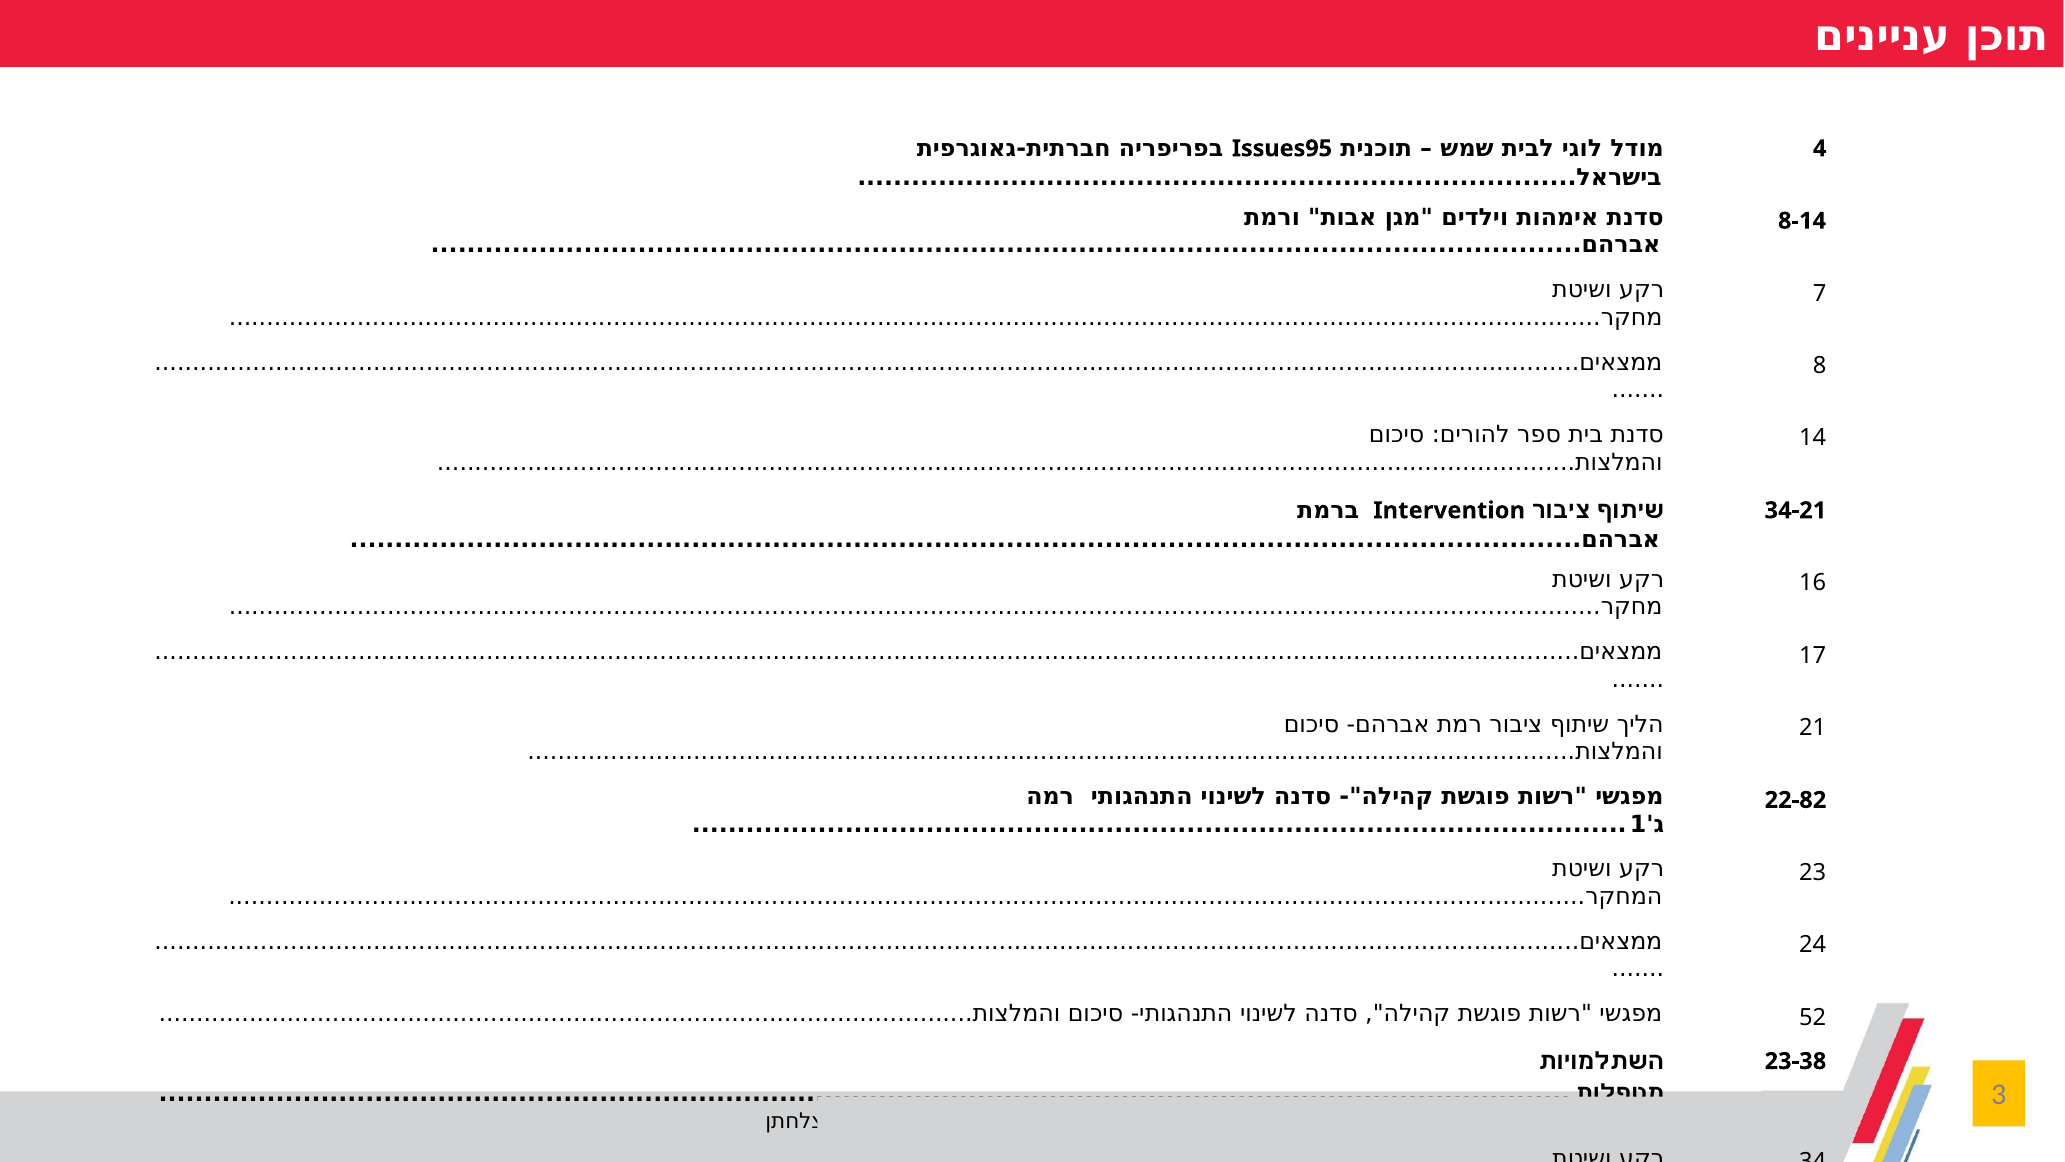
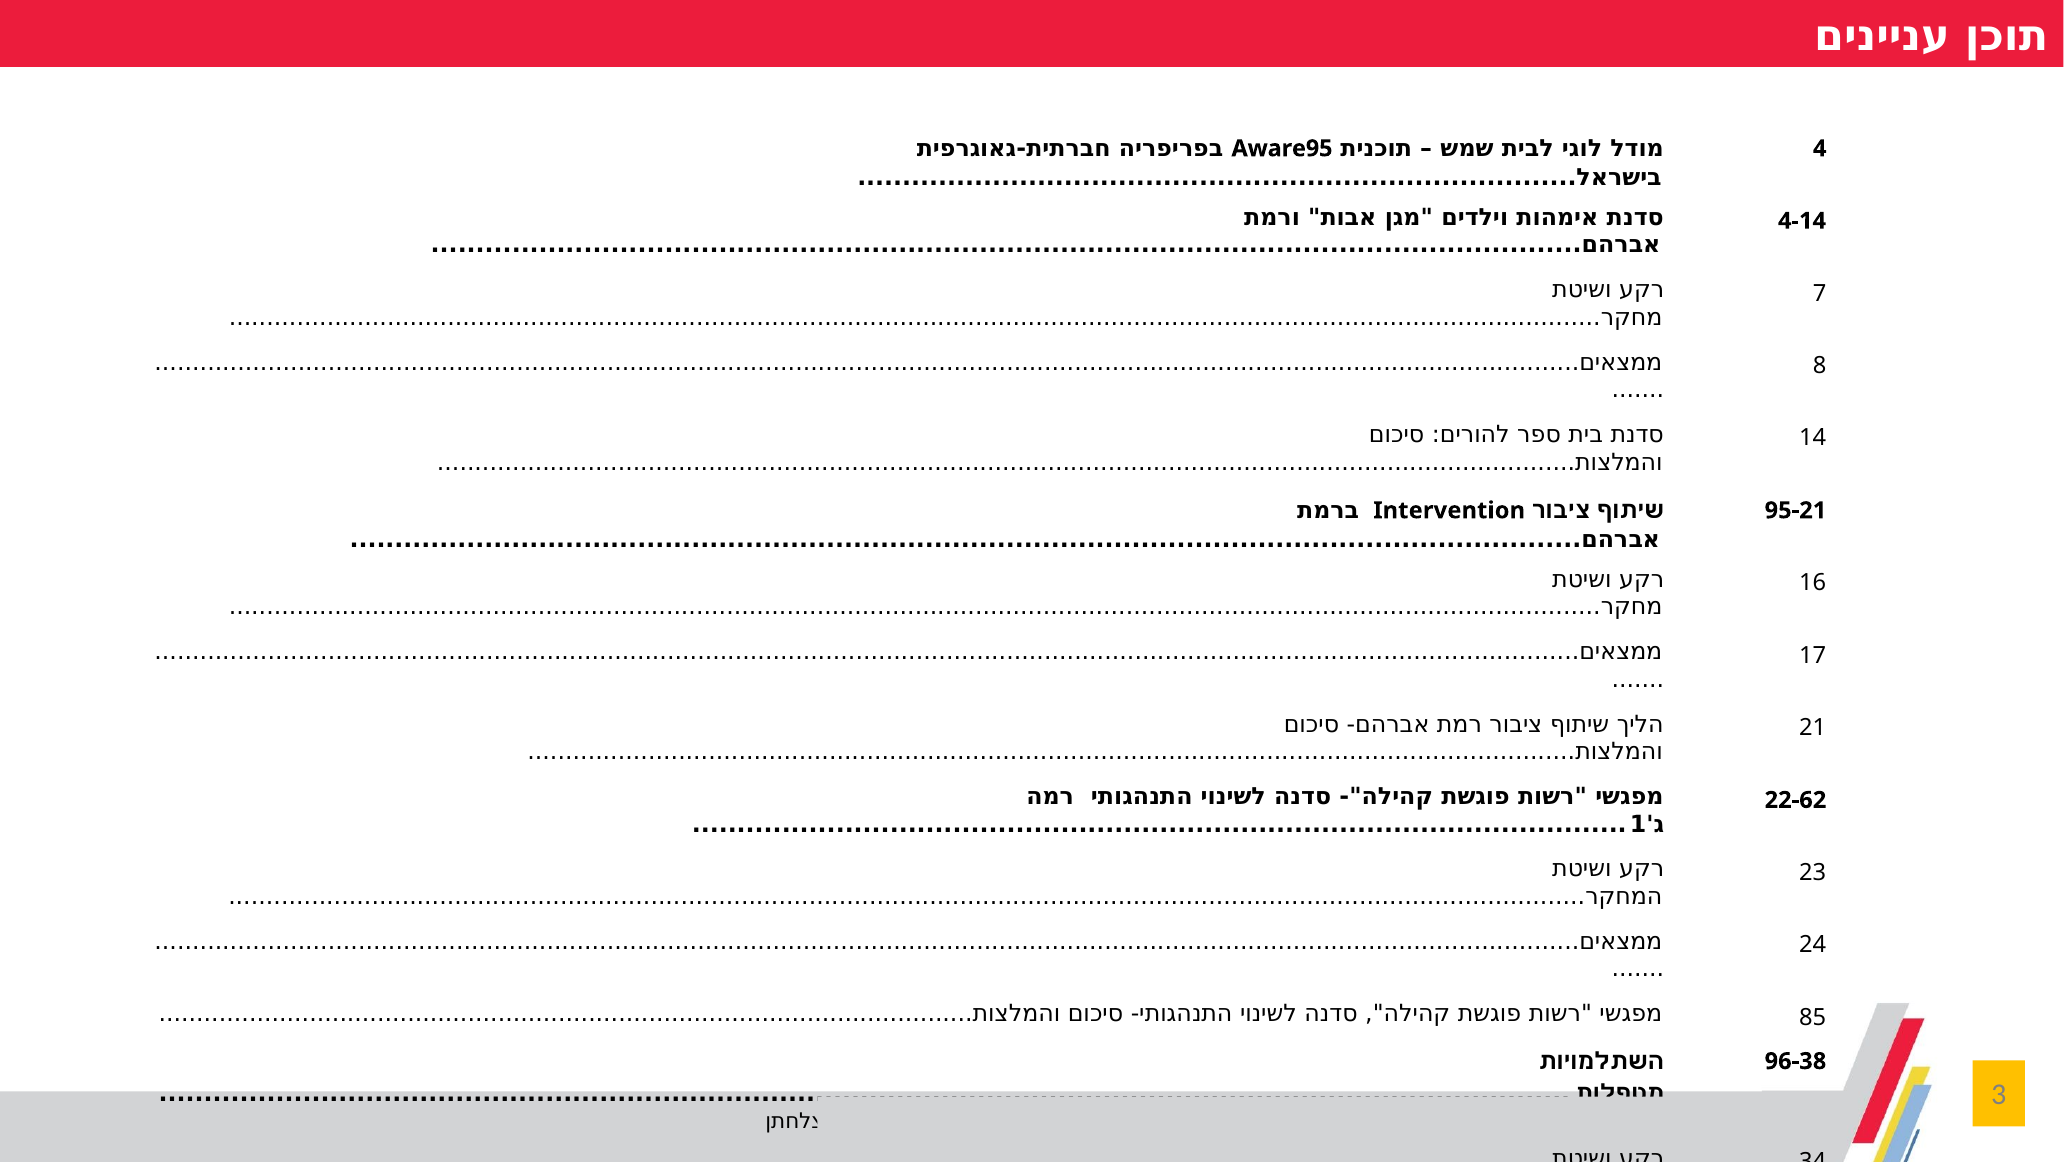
Issues95: Issues95 -> Aware95 (1282, 148)
8-14: 8-14 -> 4-14 (1802, 221)
34-21: 34-21 -> 95-21 (1795, 510)
22-82: 22-82 -> 22-62 (1795, 800)
52: 52 -> 85 (1813, 1017)
23-38: 23-38 -> 96-38 (1795, 1061)
